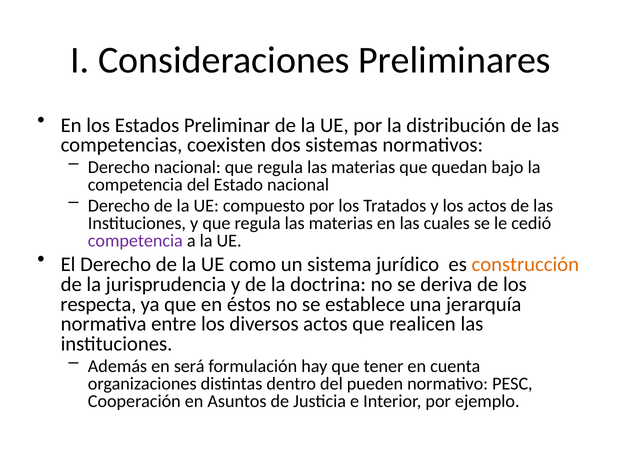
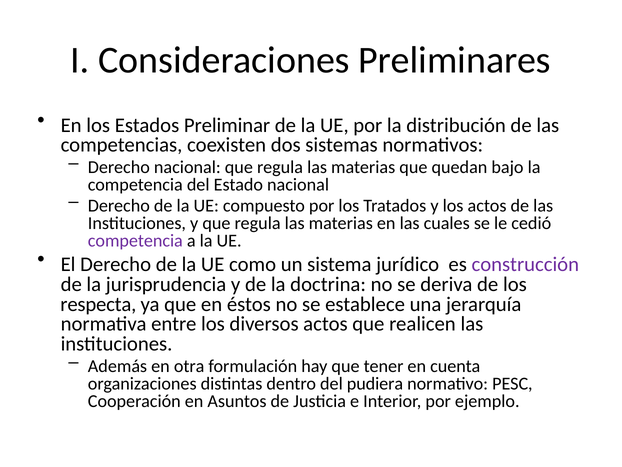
construcción colour: orange -> purple (525, 264)
será: será -> otra (189, 366)
pueden: pueden -> pudiera (375, 383)
